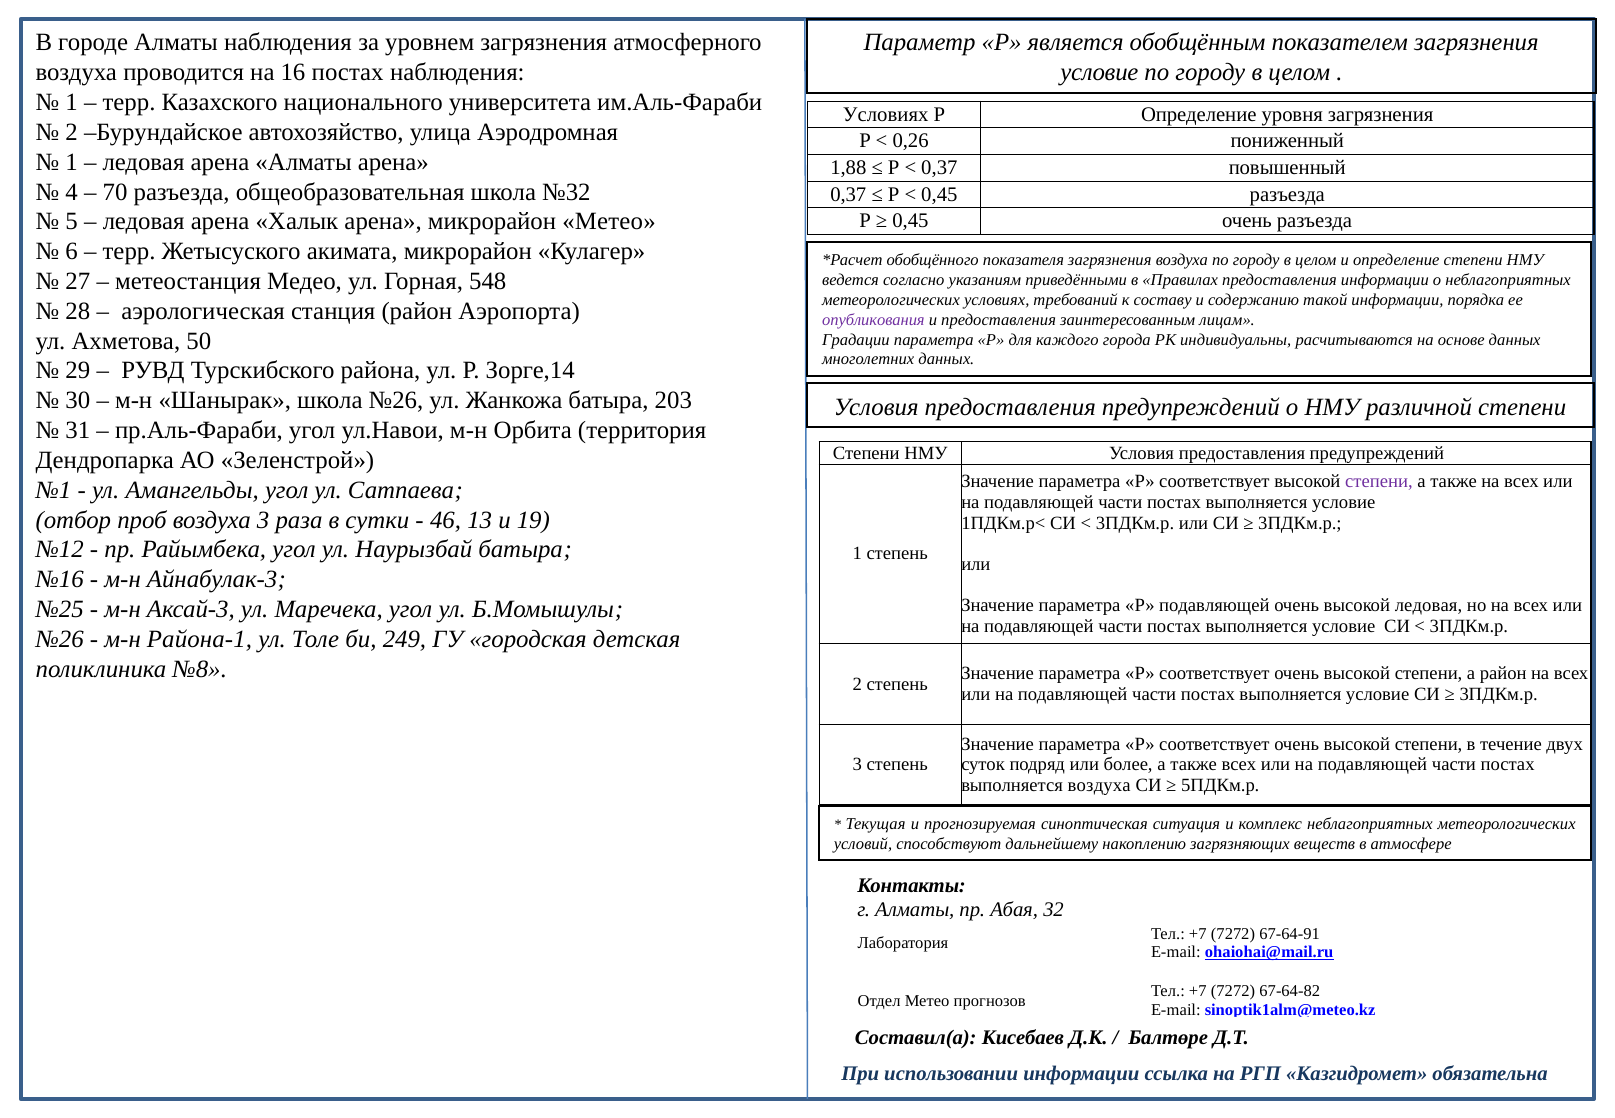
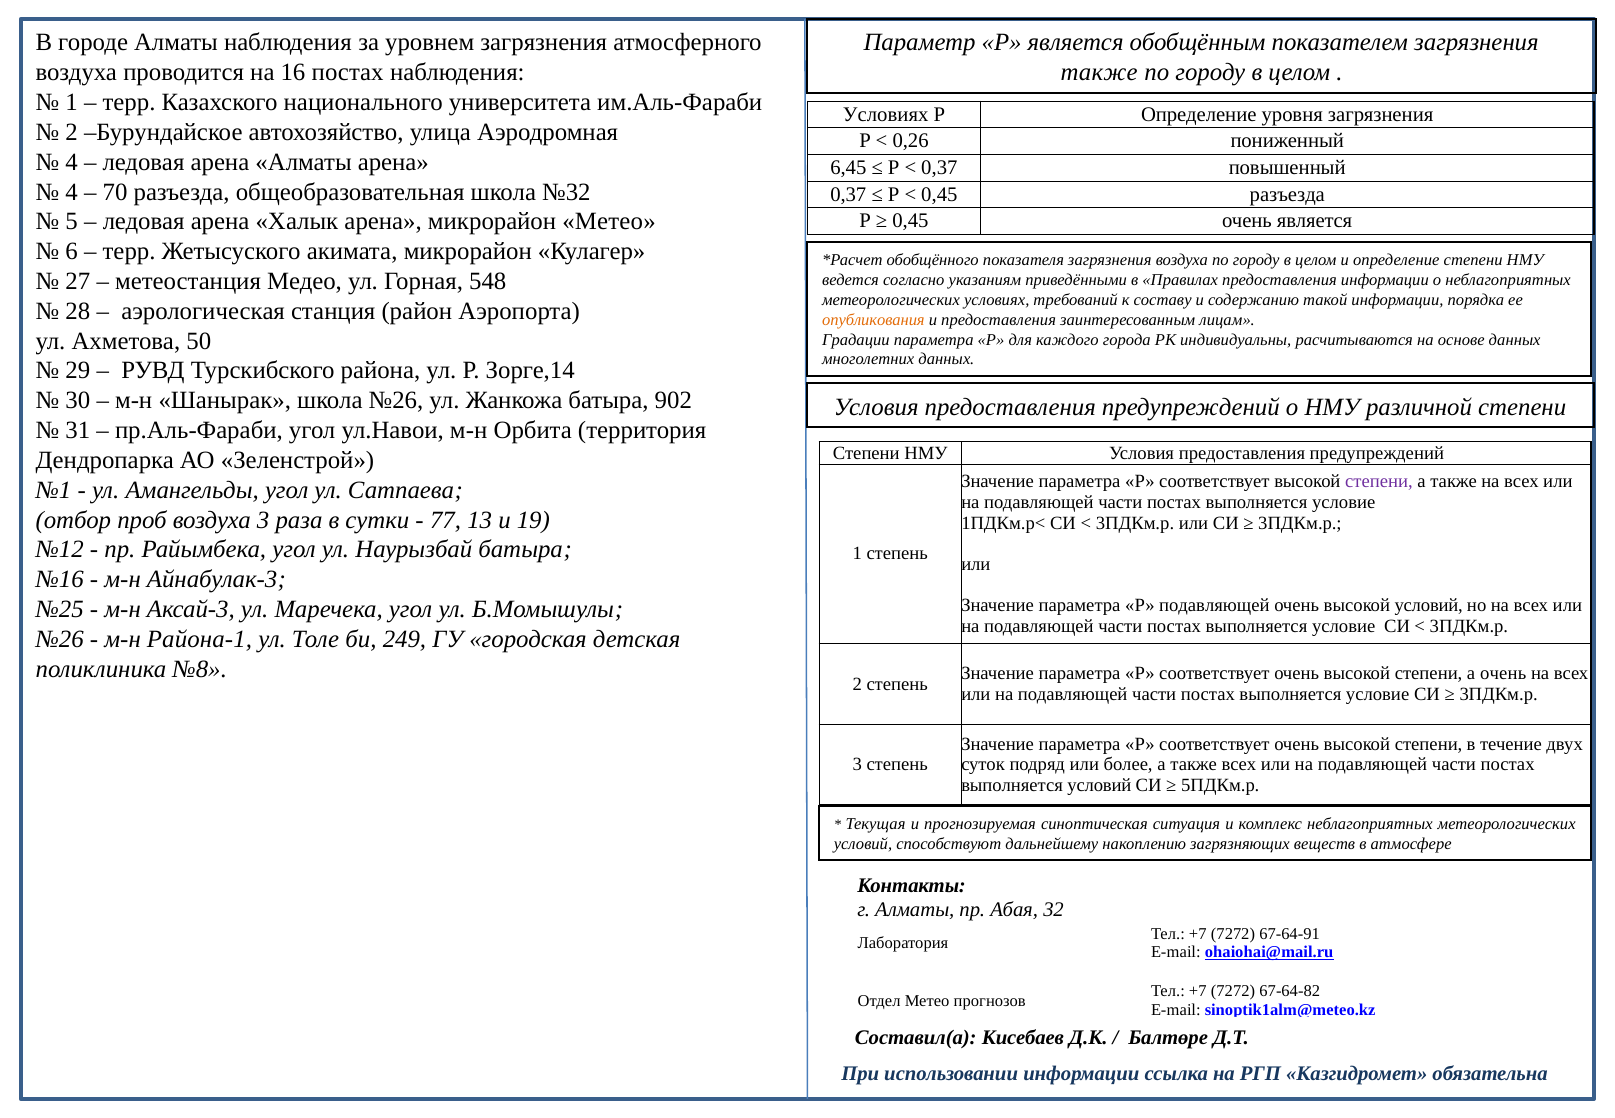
условие: условие -> также (1099, 73)
1: 1 -> 4 (72, 162)
1,88: 1,88 -> 6,45 (848, 168)
очень разъезда: разъезда -> является (1315, 221)
опубликования colour: purple -> orange (873, 320)
203: 203 -> 902 (673, 401)
46: 46 -> 77 (446, 520)
высокой ледовая: ледовая -> условий (1429, 606)
а район: район -> очень (1503, 674)
выполняется воздуха: воздуха -> условий (1099, 785)
